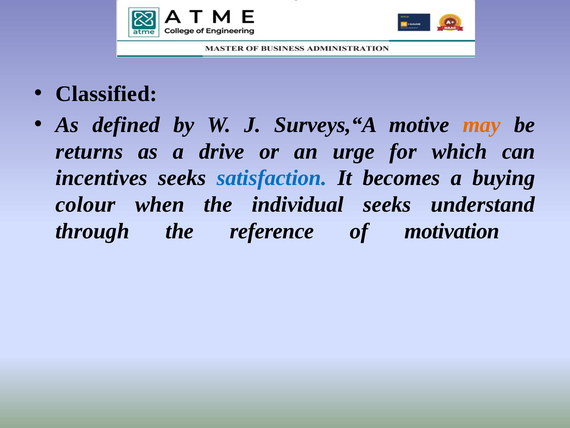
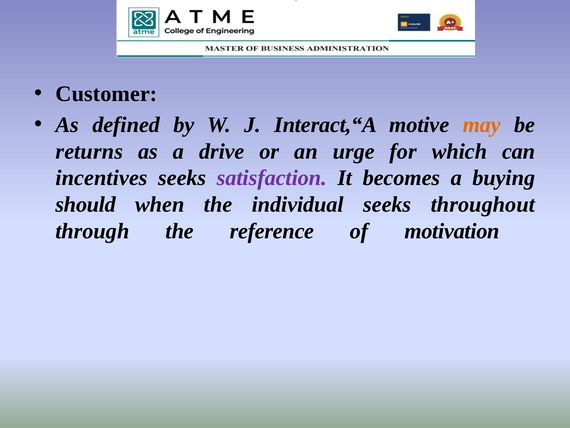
Classified: Classified -> Customer (106, 94)
Surveys,“A: Surveys,“A -> Interact,“A (326, 125)
satisfaction colour: blue -> purple (272, 178)
colour: colour -> should (86, 204)
understand: understand -> throughout (483, 204)
